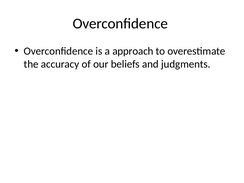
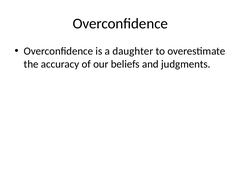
approach: approach -> daughter (133, 51)
